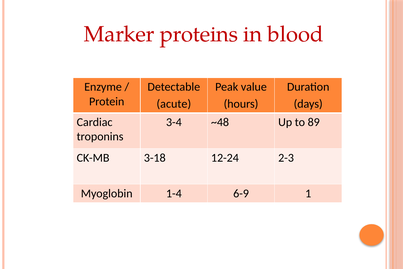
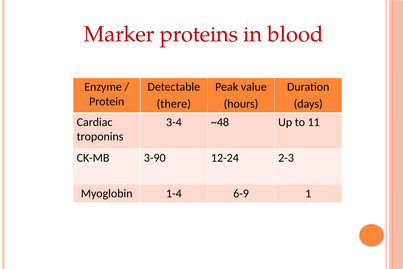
acute: acute -> there (174, 104)
89: 89 -> 11 (314, 122)
3-18: 3-18 -> 3-90 (155, 158)
